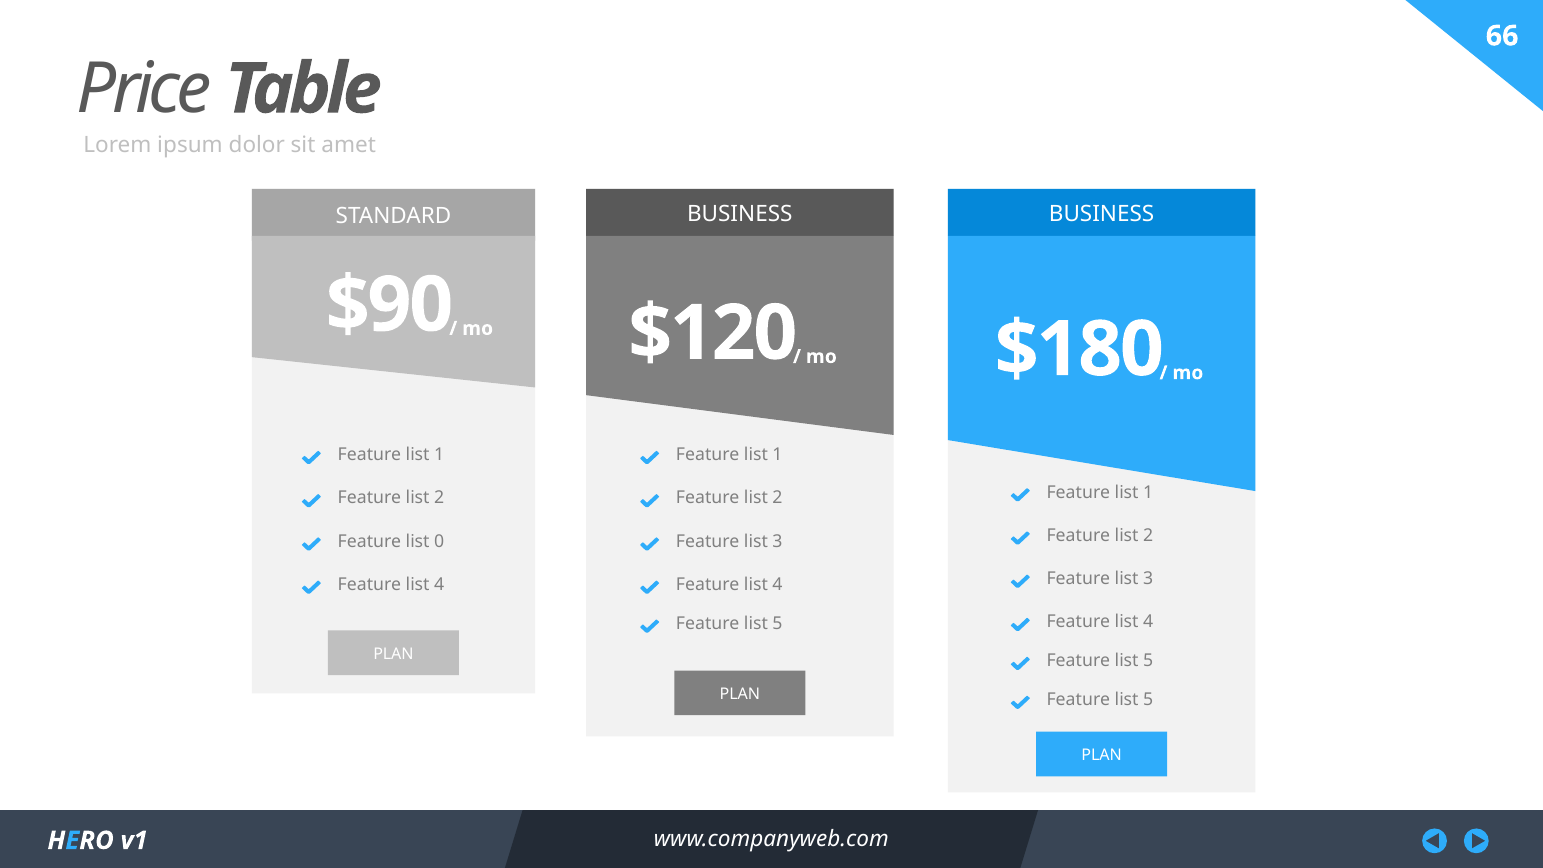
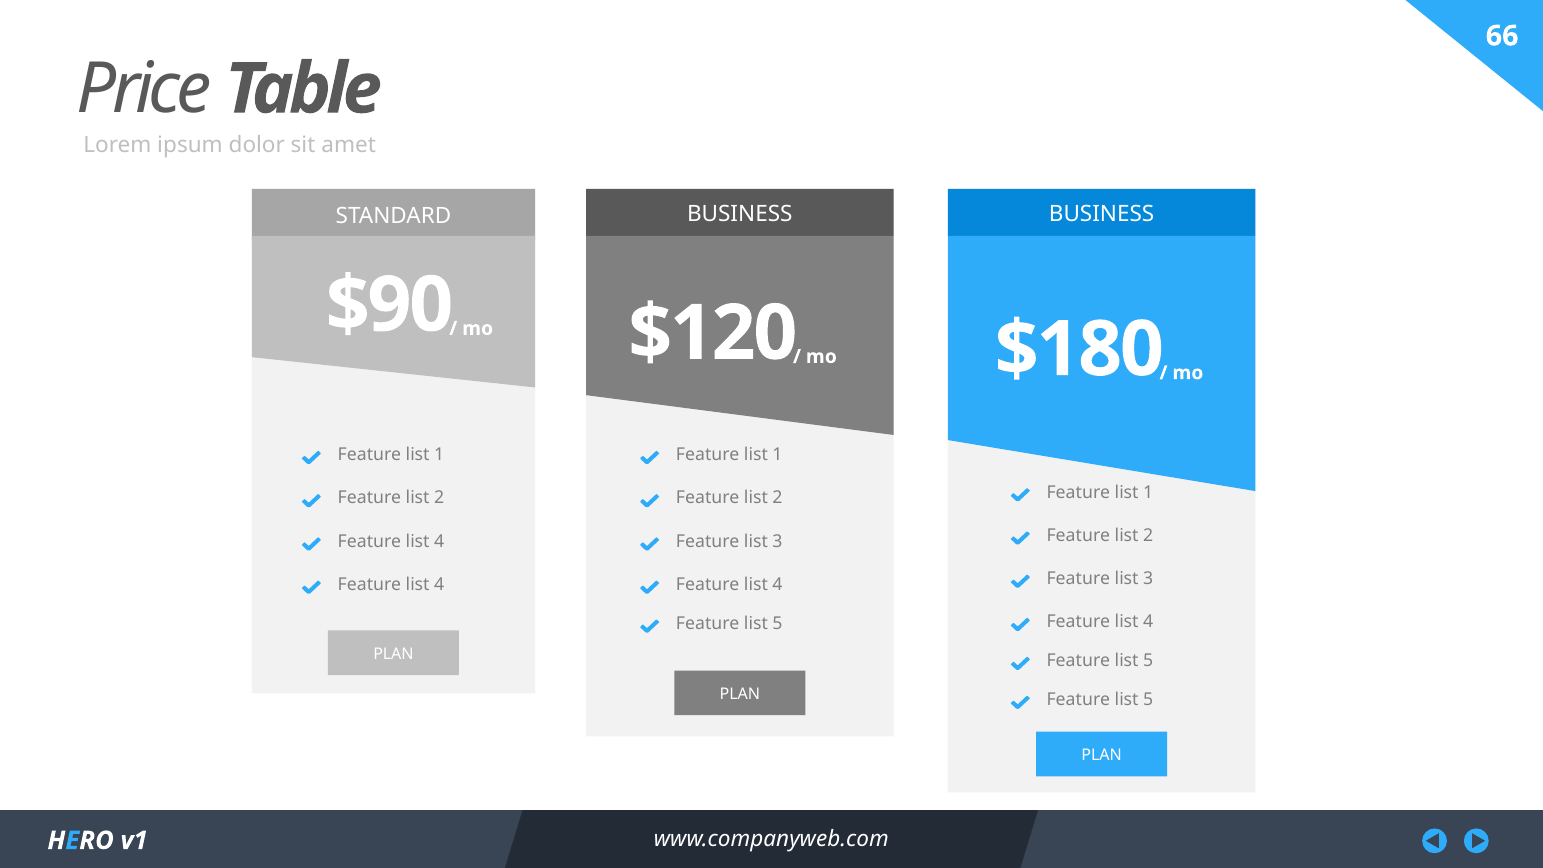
0: 0 -> 4 (439, 541)
